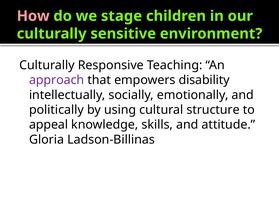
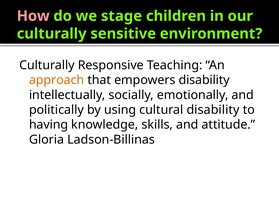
approach colour: purple -> orange (57, 80)
cultural structure: structure -> disability (213, 110)
appeal: appeal -> having (49, 125)
